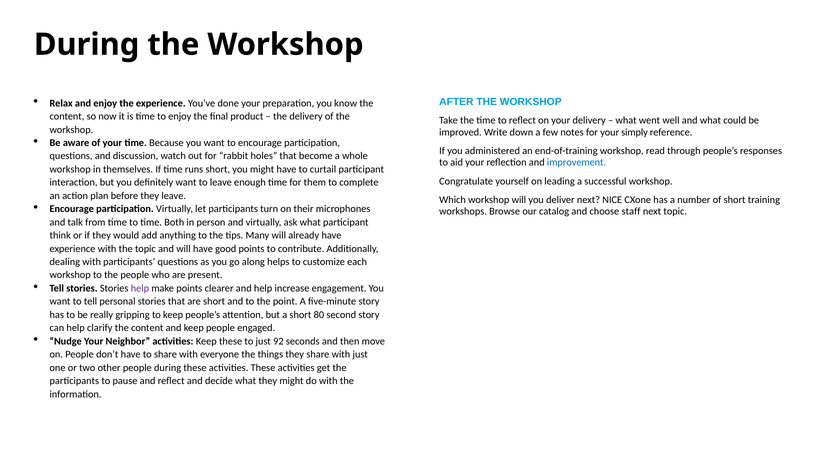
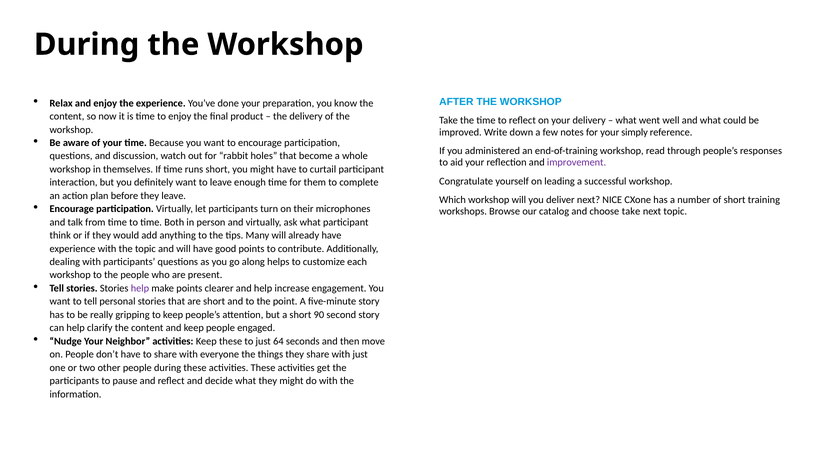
improvement colour: blue -> purple (577, 163)
choose staff: staff -> take (631, 212)
80: 80 -> 90 (319, 315)
92: 92 -> 64 (278, 341)
